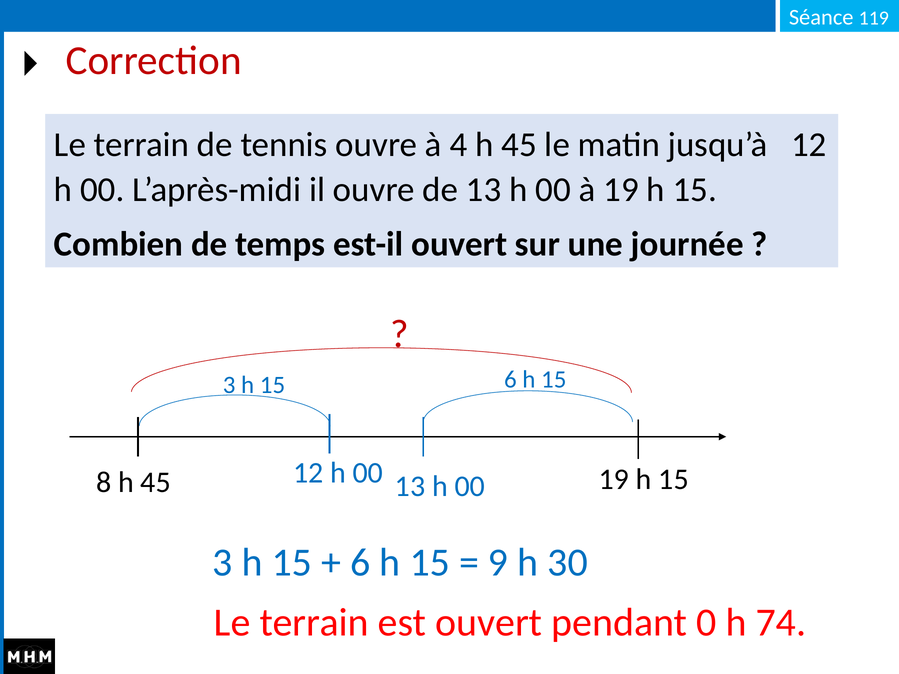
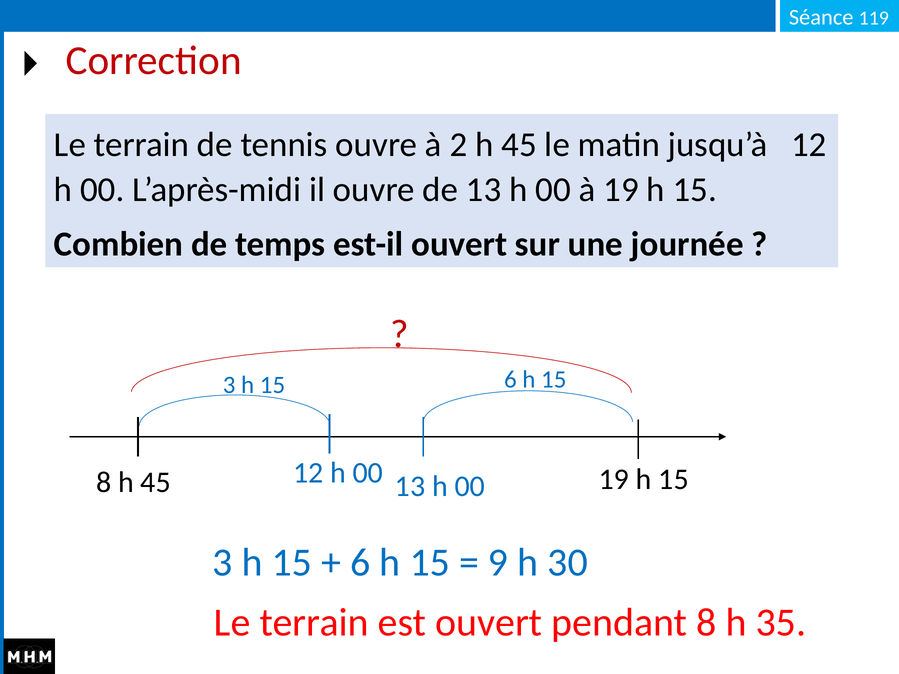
4: 4 -> 2 (458, 145)
pendant 0: 0 -> 8 (707, 623)
74: 74 -> 35 (781, 623)
